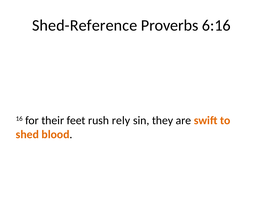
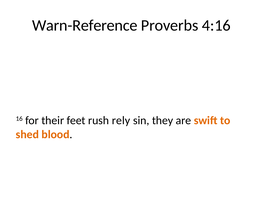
Shed-Reference: Shed-Reference -> Warn-Reference (85, 25)
6:16: 6:16 -> 4:16 (216, 25)
